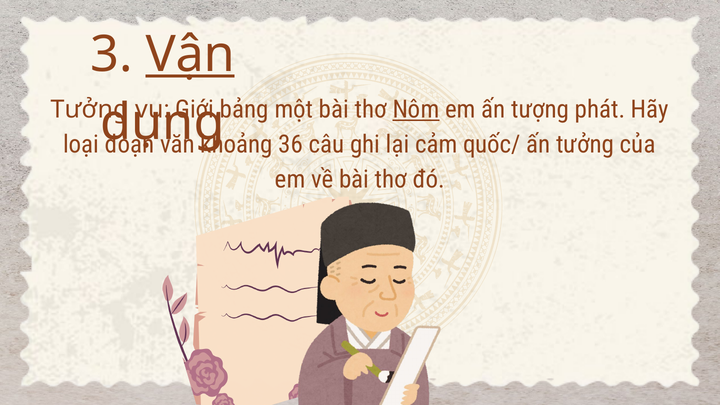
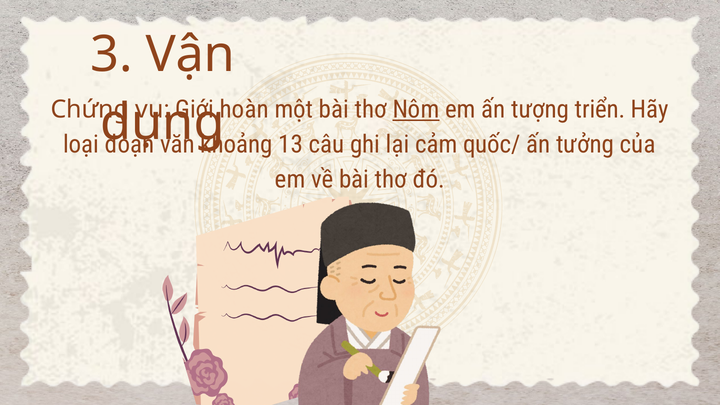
Vận underline: present -> none (190, 54)
Tưởng: Tưởng -> Chứng (90, 109)
bảng: bảng -> hoàn (244, 109)
phát: phát -> triển (600, 109)
36: 36 -> 13 (291, 144)
